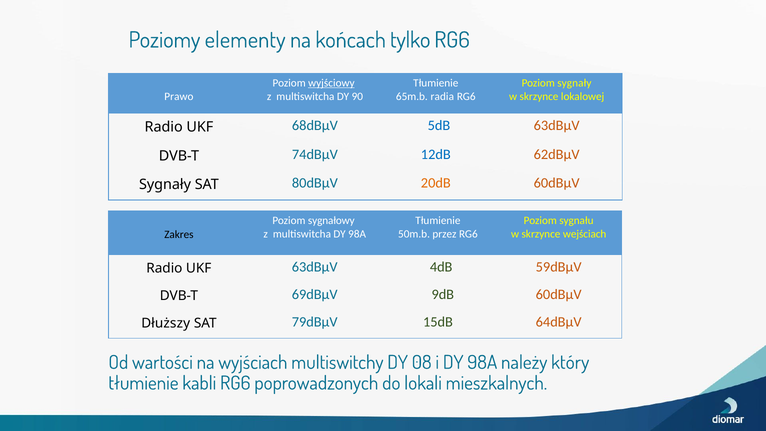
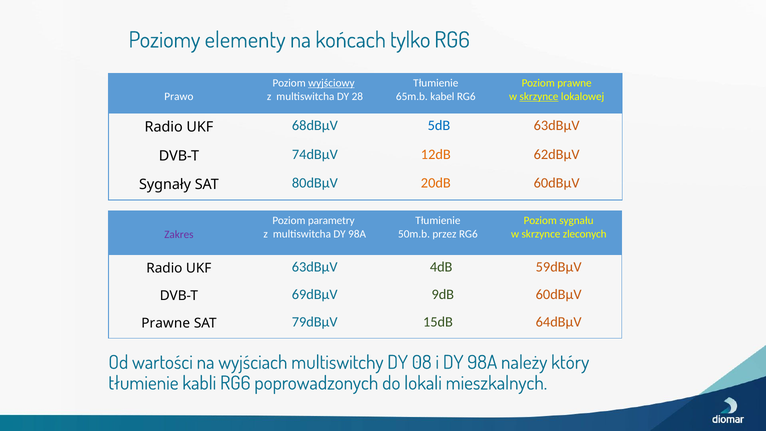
Poziom sygnały: sygnały -> prawne (574, 83)
90: 90 -> 28 (357, 97)
radia: radia -> kabel (442, 97)
skrzynce underline: none -> present (539, 97)
12dB colour: blue -> orange (436, 154)
sygnałowy: sygnałowy -> parametry (331, 221)
wejściach: wejściach -> zleconych (585, 234)
Zakres colour: black -> purple (179, 235)
Dłuższy: Dłuższy -> Prawne (166, 323)
